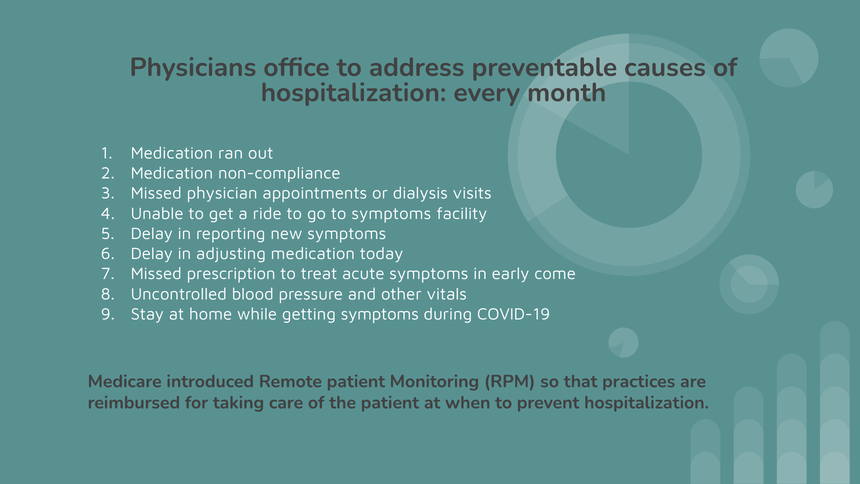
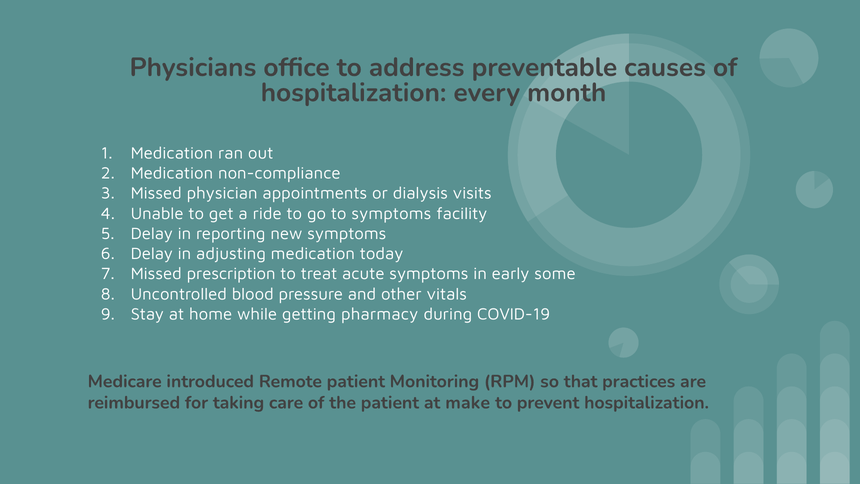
come: come -> some (555, 274)
getting symptoms: symptoms -> pharmacy (380, 314)
when: when -> make (468, 402)
